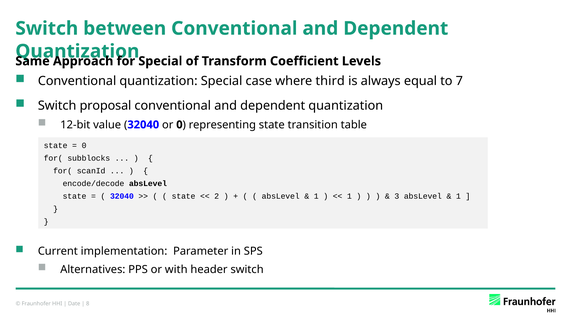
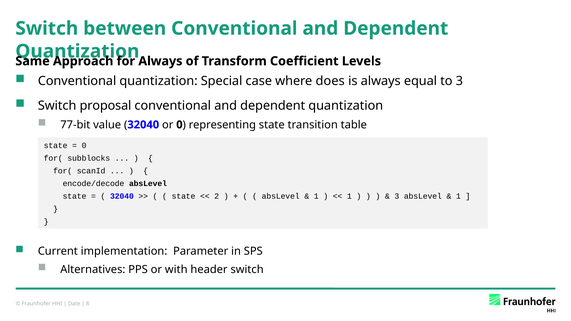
Special: Special -> Always (160, 61)
third: third -> does (330, 81)
to 7: 7 -> 3 (459, 81)
12-bit: 12-bit -> 77-bit (75, 125)
